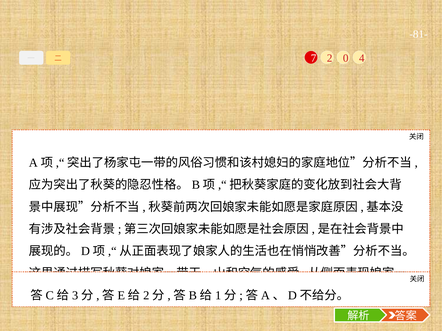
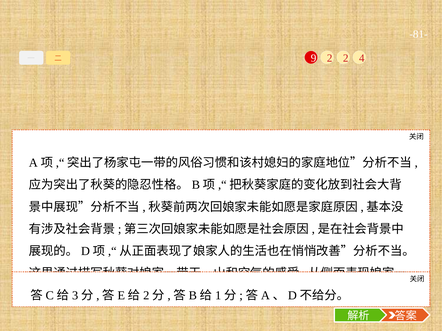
7: 7 -> 9 (314, 58)
2 0: 0 -> 2 (346, 58)
